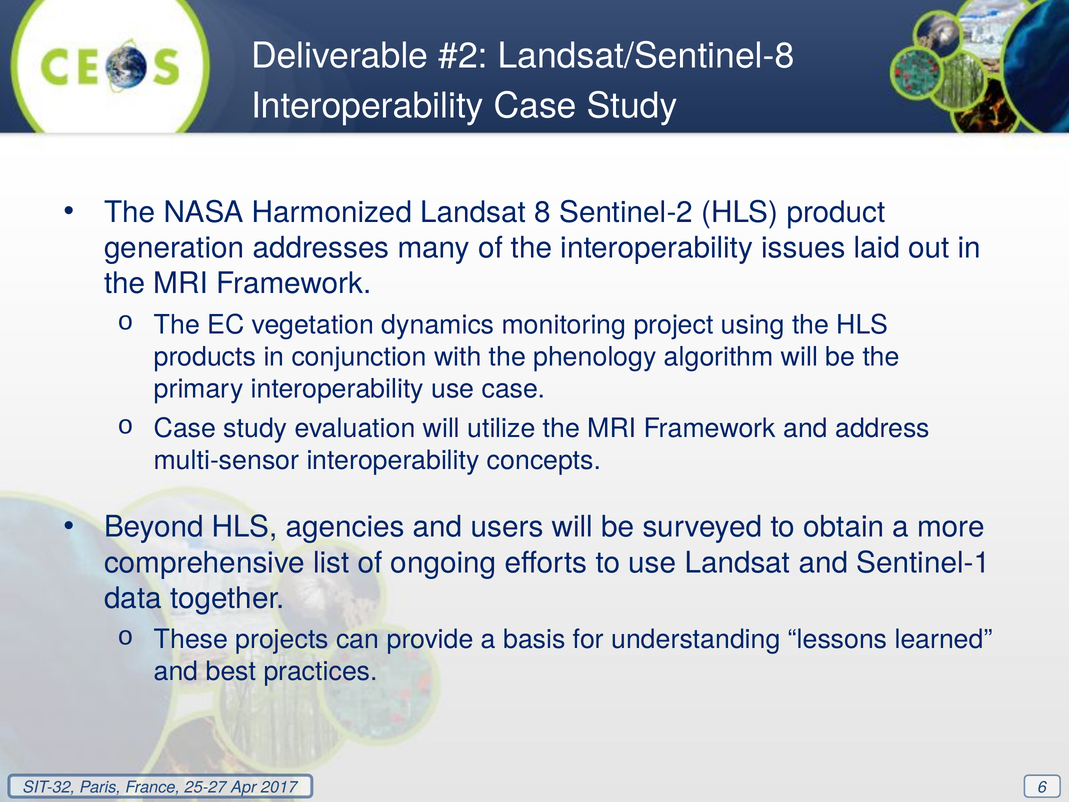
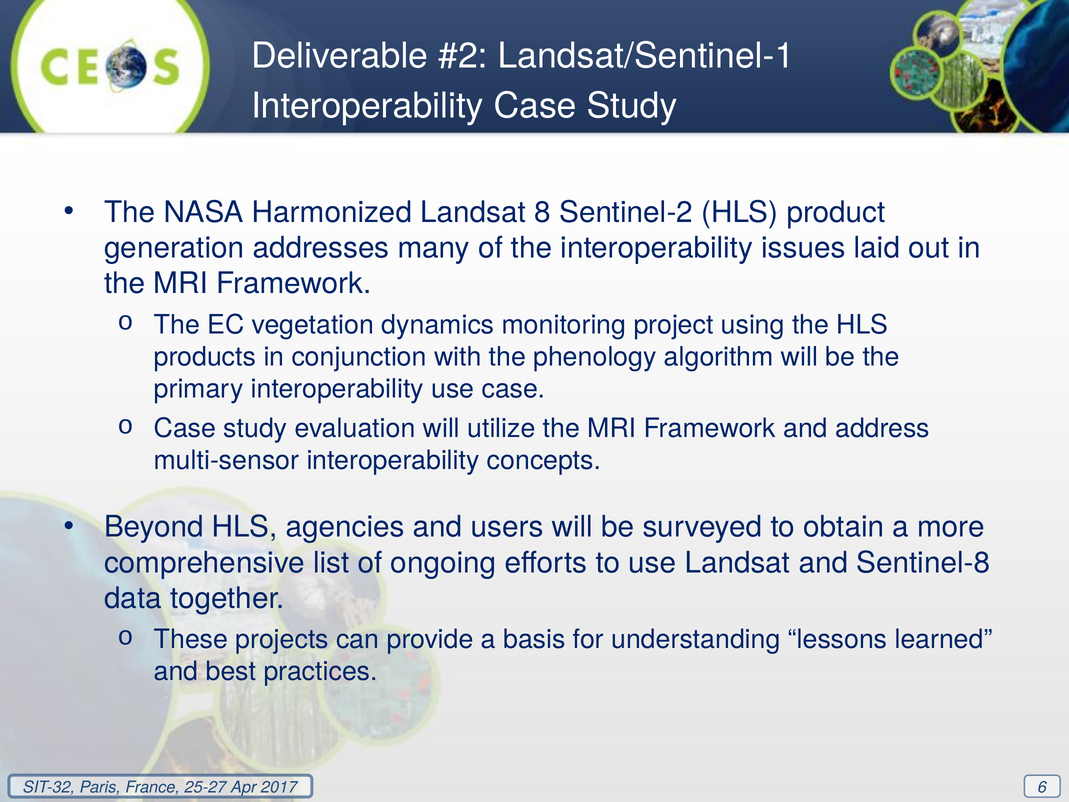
Landsat/Sentinel-8: Landsat/Sentinel-8 -> Landsat/Sentinel-1 (646, 56)
Sentinel-1: Sentinel-1 -> Sentinel-8 (923, 563)
